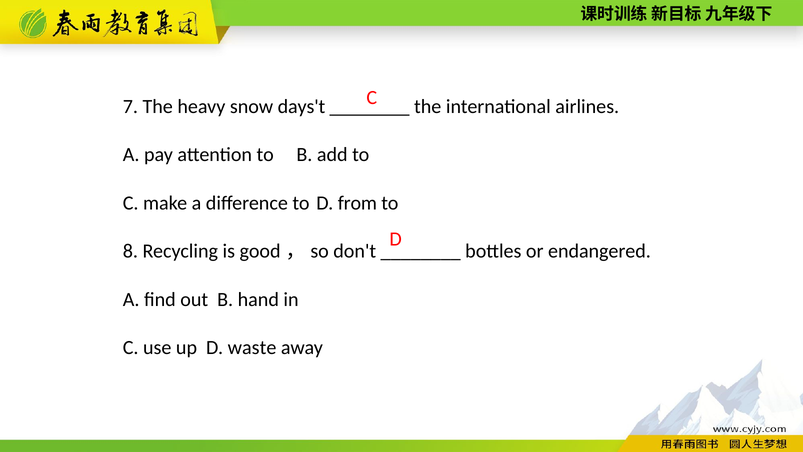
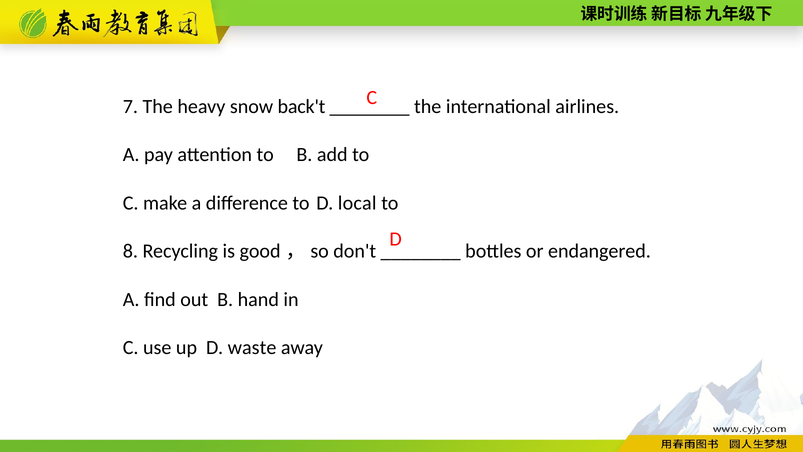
days't: days't -> back't (302, 106)
from: from -> local (357, 203)
